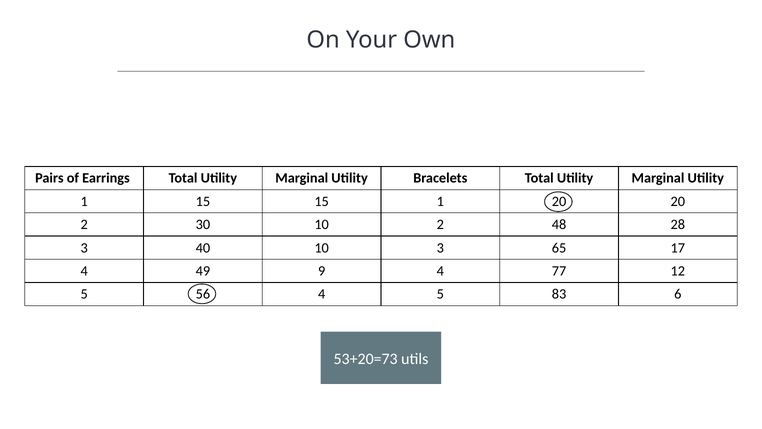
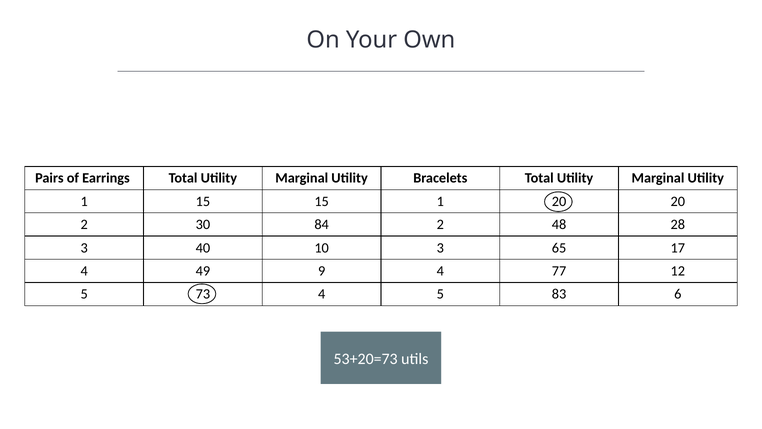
30 10: 10 -> 84 (322, 224)
56: 56 -> 73 (203, 294)
